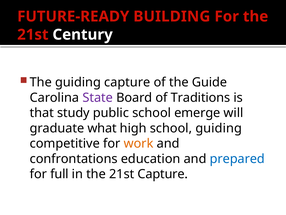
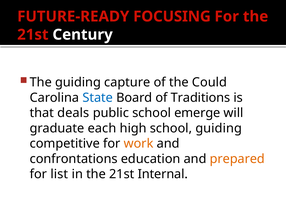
BUILDING: BUILDING -> FOCUSING (172, 16)
Guide: Guide -> Could (209, 82)
State colour: purple -> blue (98, 97)
study: study -> deals (73, 113)
what: what -> each (102, 128)
prepared colour: blue -> orange (237, 158)
full: full -> list (59, 174)
21st Capture: Capture -> Internal (163, 174)
